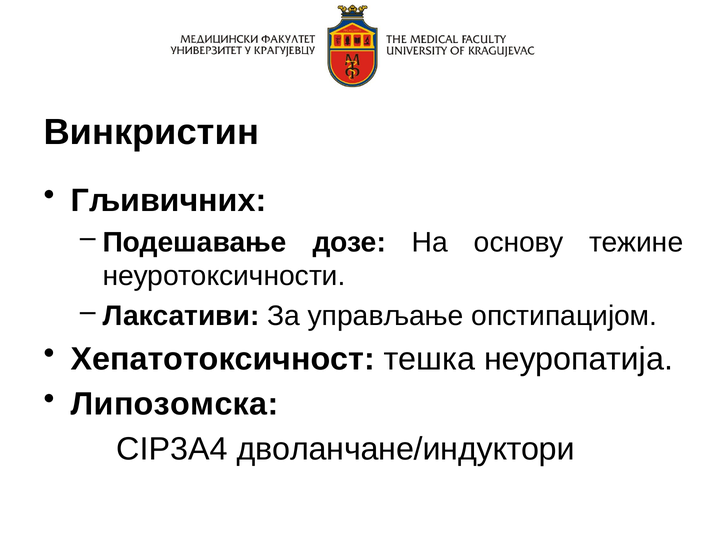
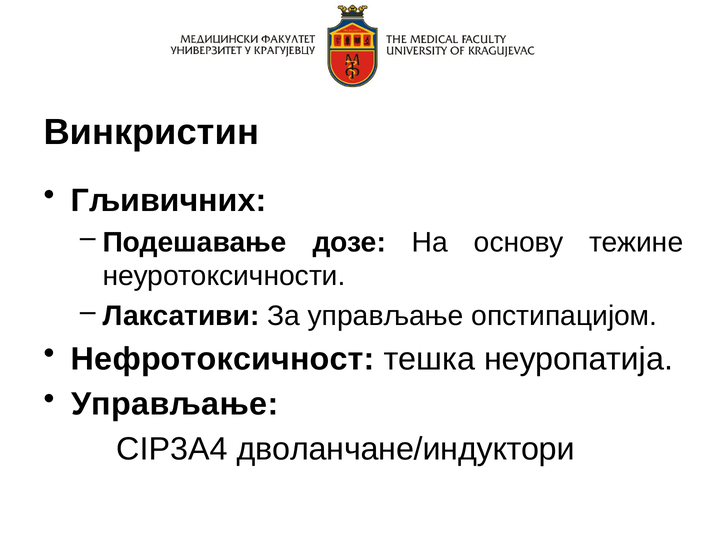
Хепатотоксичност: Хепатотоксичност -> Нефротоксичност (223, 359)
Липозомска: Липозомска -> Управљање (175, 404)
